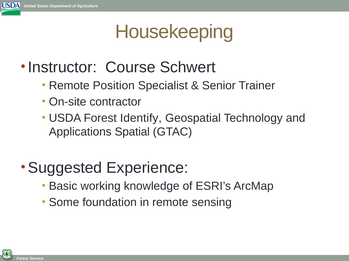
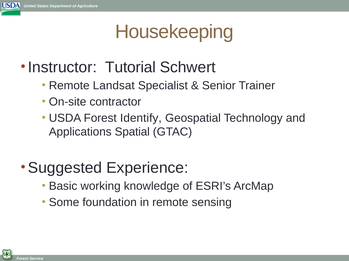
Course: Course -> Tutorial (131, 67)
Position: Position -> Landsat (114, 86)
